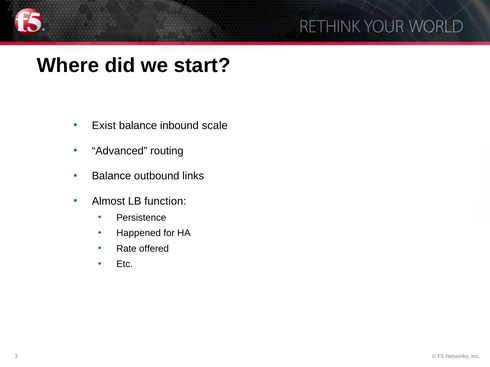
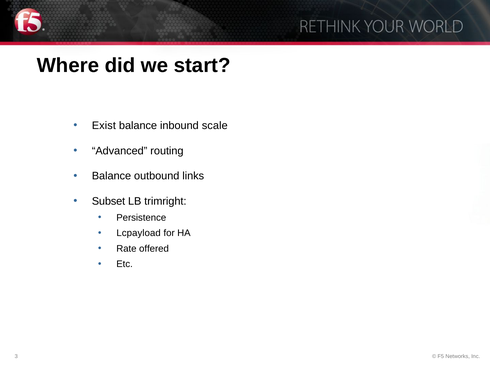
Almost: Almost -> Subset (108, 202)
function: function -> trimright (165, 202)
Happened: Happened -> Lcpayload (139, 233)
